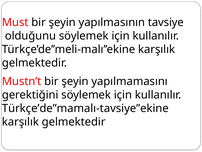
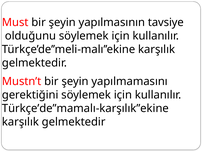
Türkçe’de’’mamalı-tavsiye’’ekine: Türkçe’de’’mamalı-tavsiye’’ekine -> Türkçe’de’’mamalı-karşılık’’ekine (85, 108)
